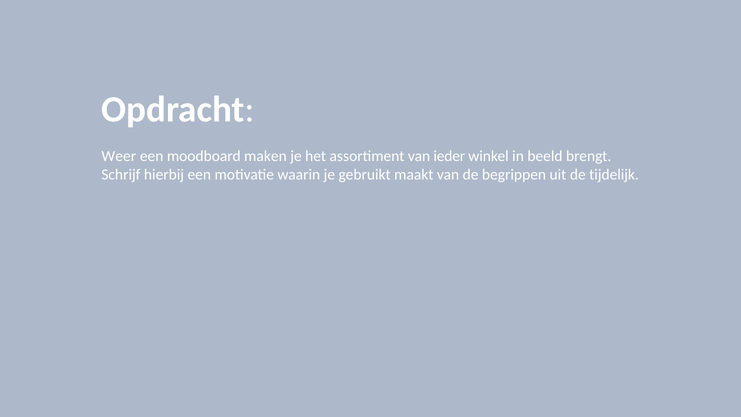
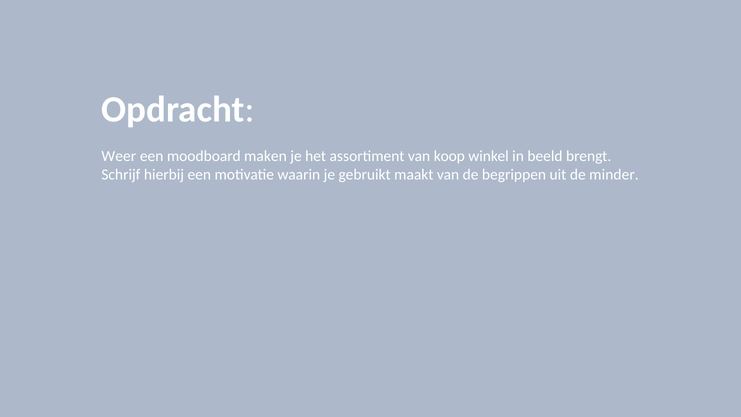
ieder: ieder -> koop (449, 156)
tijdelijk: tijdelijk -> minder (614, 175)
